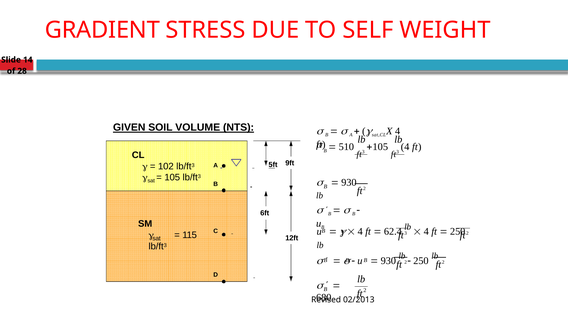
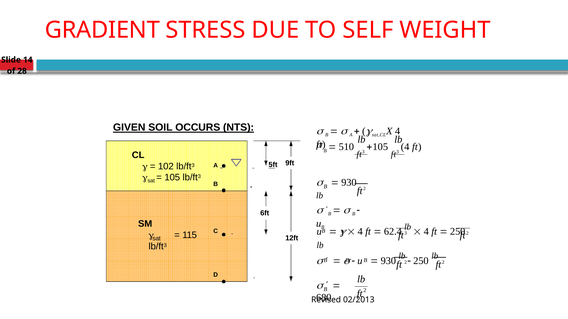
VOLUME: VOLUME -> OCCURS (198, 128)
